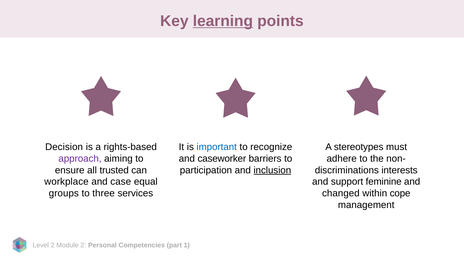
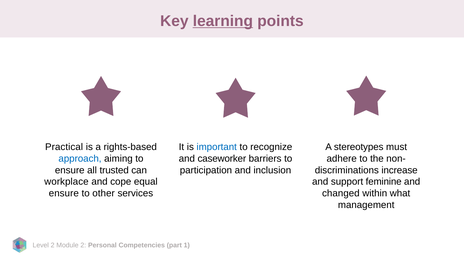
Decision: Decision -> Practical (64, 147)
approach colour: purple -> blue (80, 159)
interests: interests -> increase (400, 170)
inclusion underline: present -> none (272, 170)
case: case -> cope (121, 182)
groups: groups -> ensure (64, 193)
three: three -> other (104, 193)
cope: cope -> what (400, 193)
